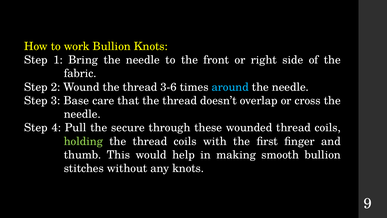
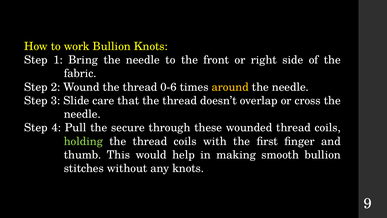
3-6: 3-6 -> 0-6 (169, 87)
around colour: light blue -> yellow (230, 87)
Base: Base -> Slide (76, 100)
